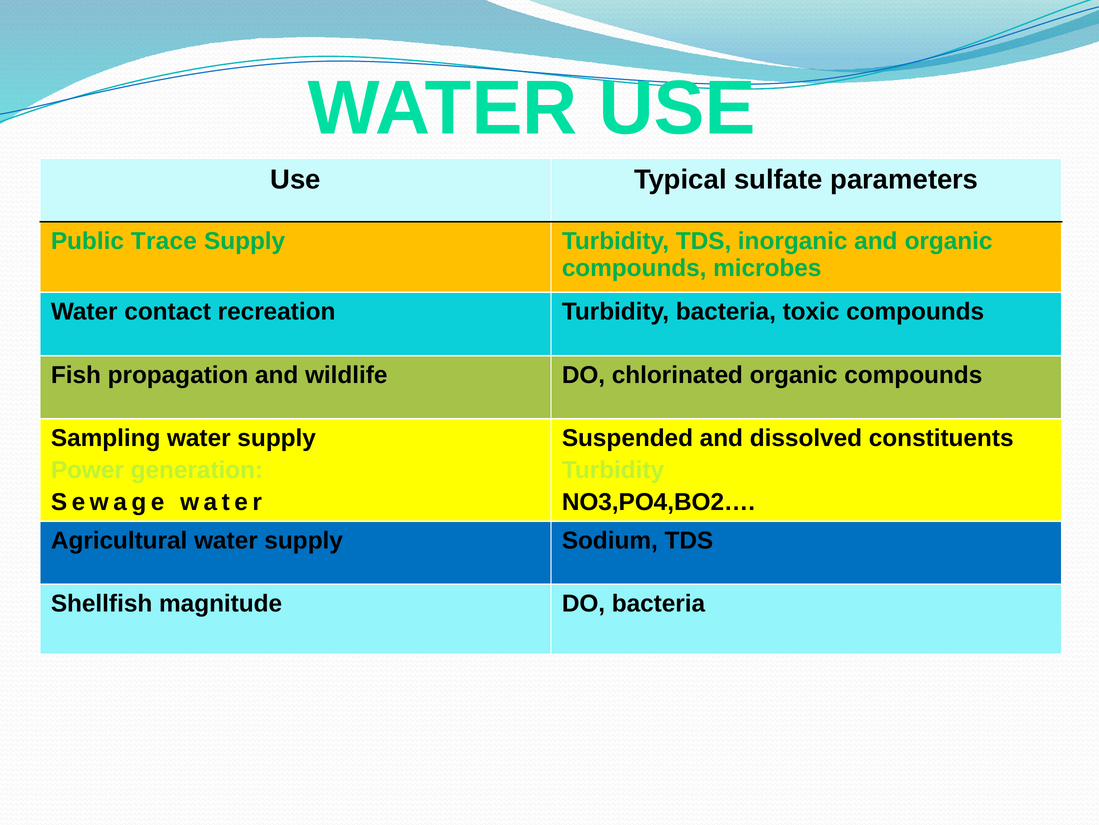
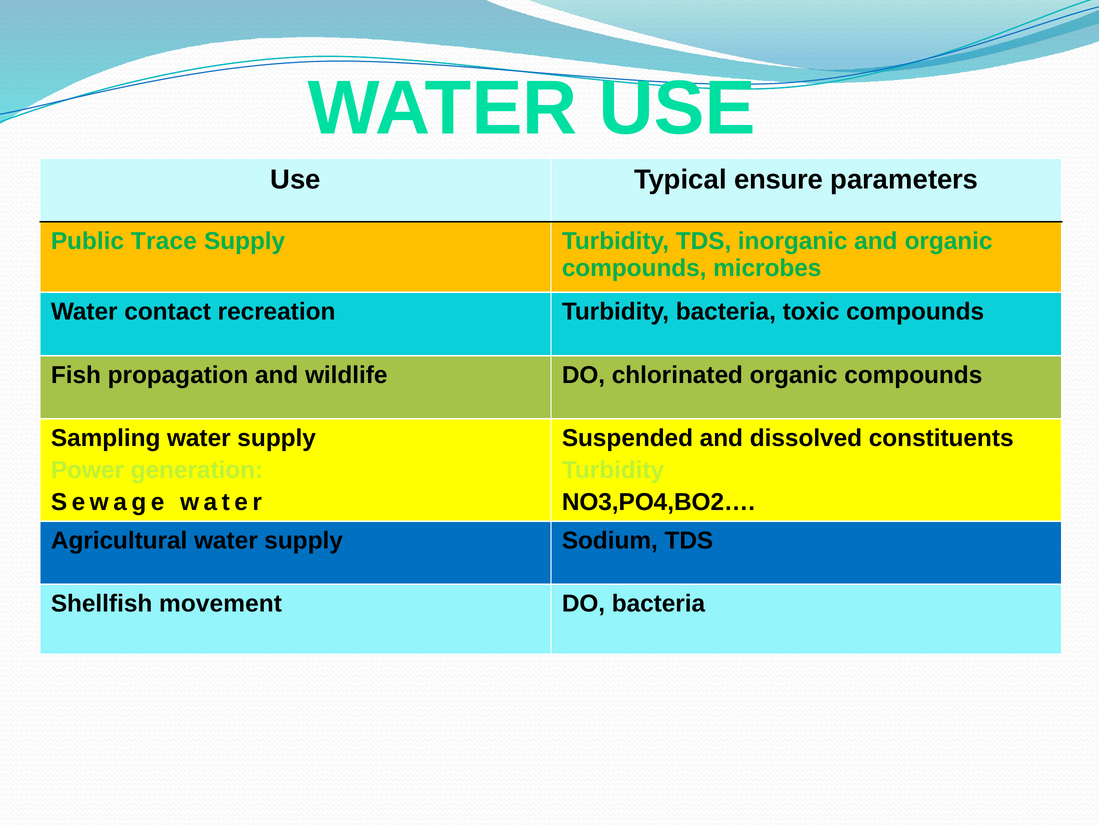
sulfate: sulfate -> ensure (779, 180)
magnitude: magnitude -> movement (221, 603)
